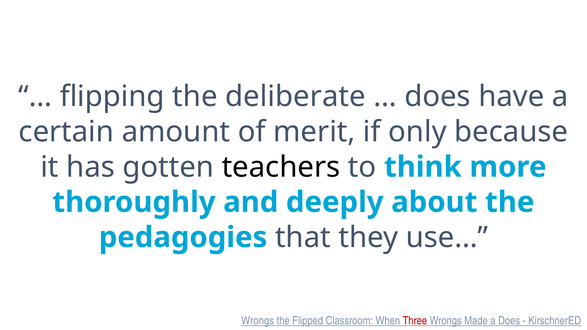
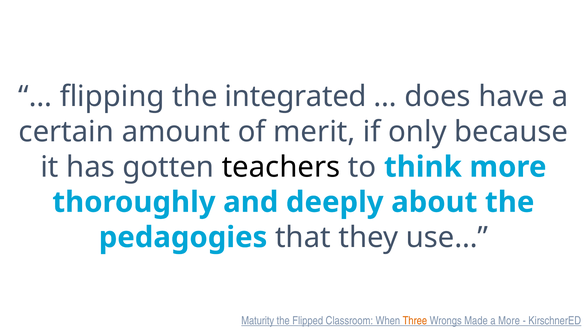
deliberate: deliberate -> integrated (296, 97)
Wrongs: Wrongs -> Maturity (258, 321)
Three colour: red -> orange (415, 321)
a Does: Does -> More (509, 321)
